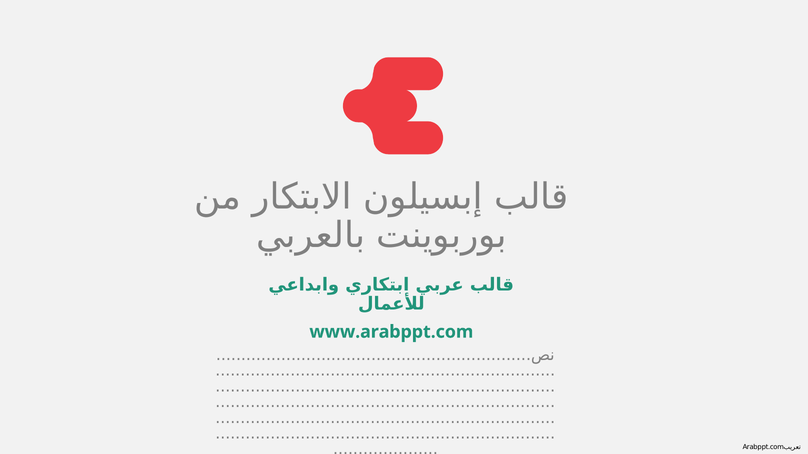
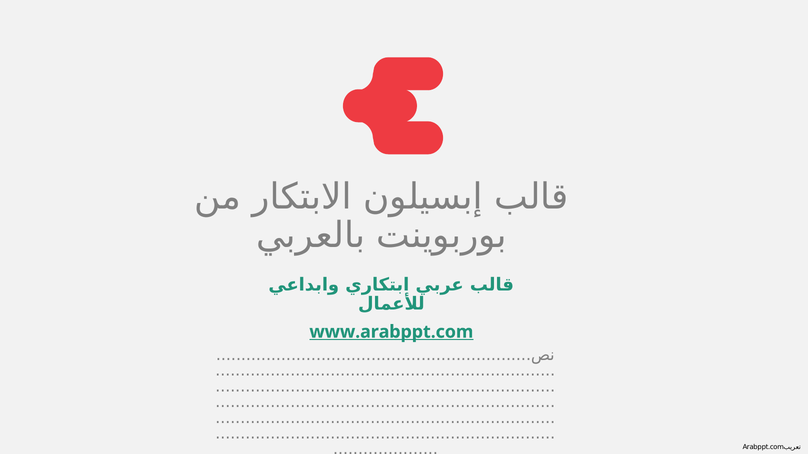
www.arabppt.com underline: none -> present (391, 332)
